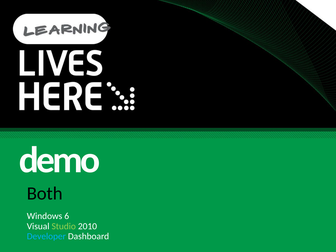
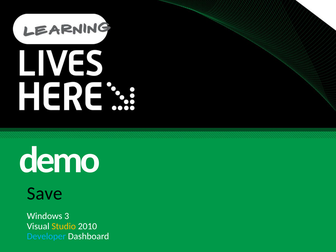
Both: Both -> Save (45, 193)
6: 6 -> 3 (67, 216)
Studio colour: light green -> yellow (64, 226)
